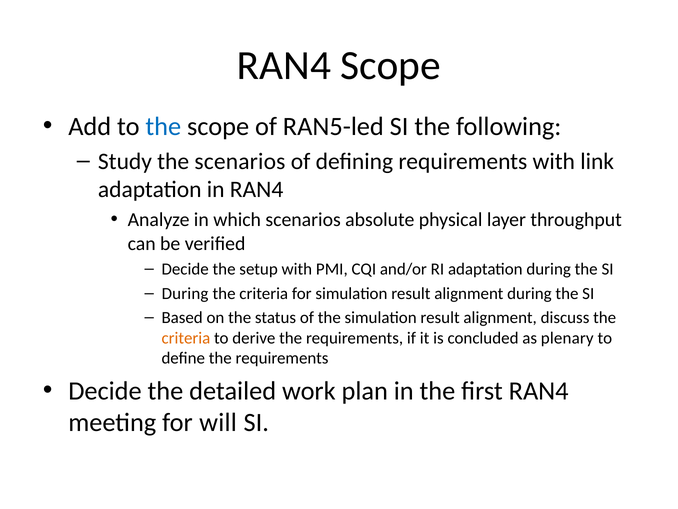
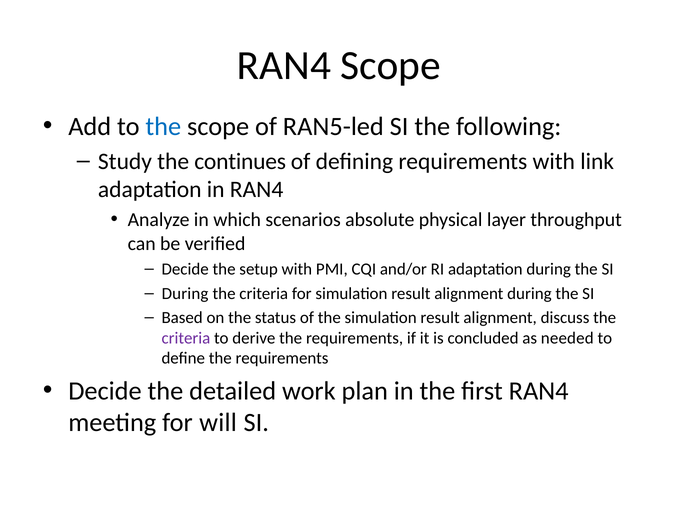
the scenarios: scenarios -> continues (240, 161)
criteria colour: orange -> purple (186, 338)
plenary: plenary -> needed (567, 338)
